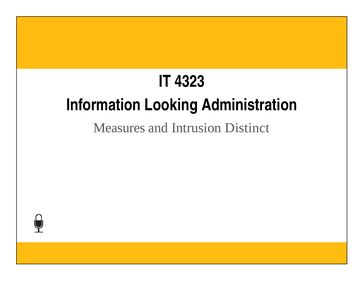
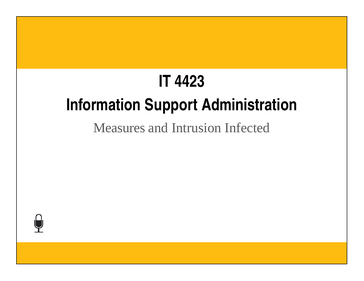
4323: 4323 -> 4423 (190, 82)
Looking: Looking -> Support (171, 105)
Distinct: Distinct -> Infected (247, 128)
